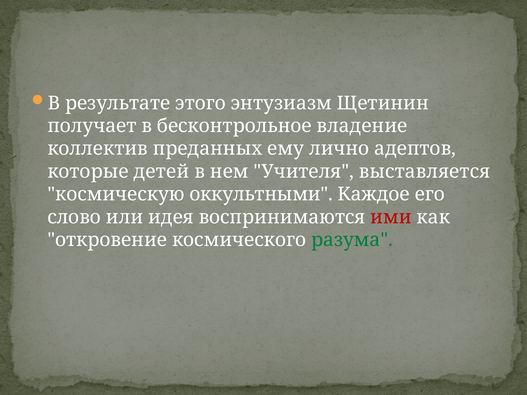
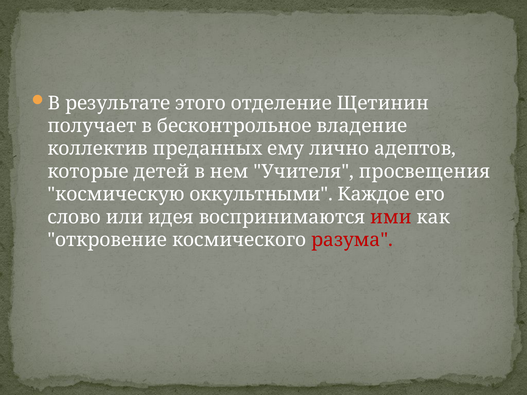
энтузиазм: энтузиазм -> отделение (281, 103)
выставляется: выставляется -> просвещения (425, 172)
разума colour: green -> red (352, 240)
